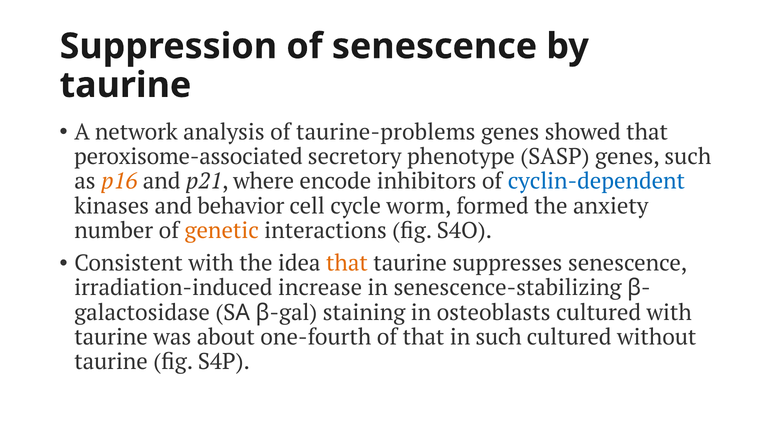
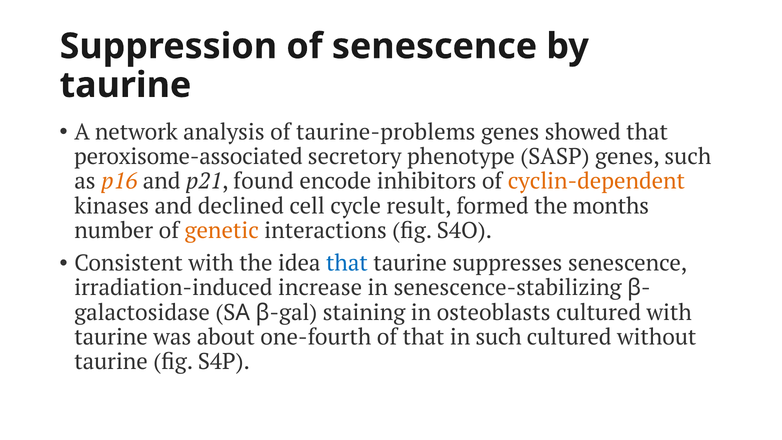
where: where -> found (263, 181)
cyclin-dependent colour: blue -> orange (596, 181)
behavior: behavior -> declined (241, 206)
worm: worm -> result (419, 206)
anxiety: anxiety -> months (611, 206)
that colour: orange -> blue (347, 263)
